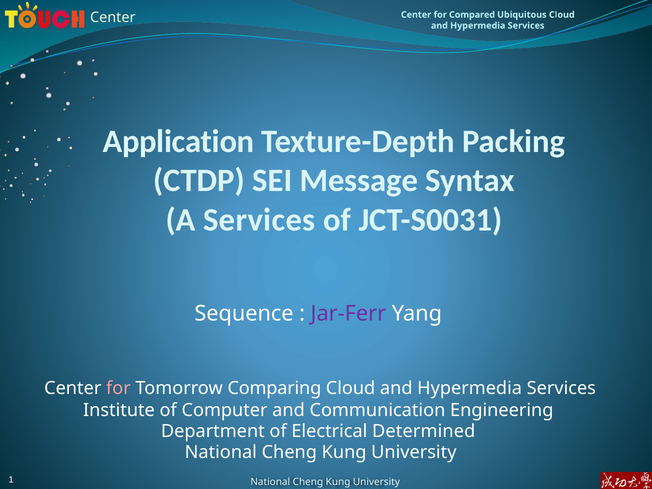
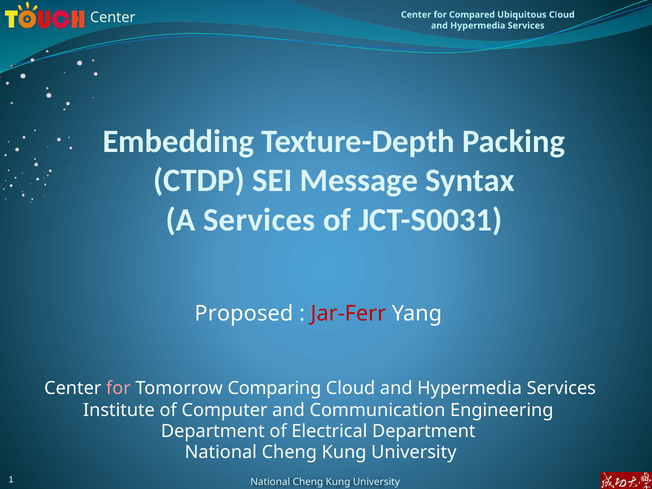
Application: Application -> Embedding (178, 142)
Sequence: Sequence -> Proposed (244, 314)
Jar-Ferr colour: purple -> red (348, 314)
Electrical Determined: Determined -> Department (424, 431)
